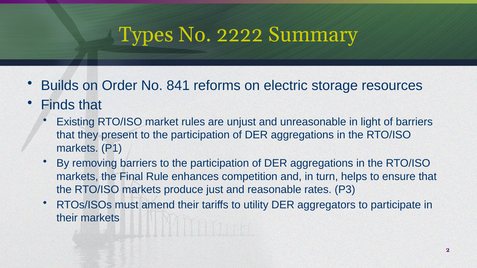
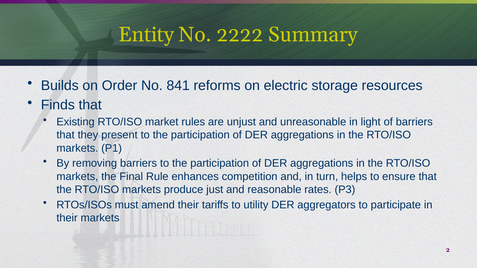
Types: Types -> Entity (146, 35)
